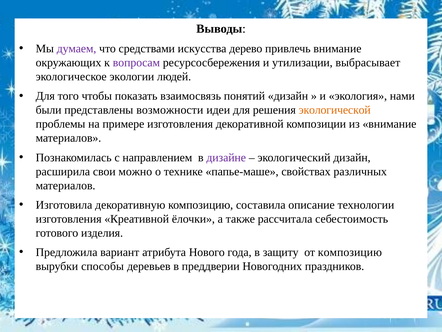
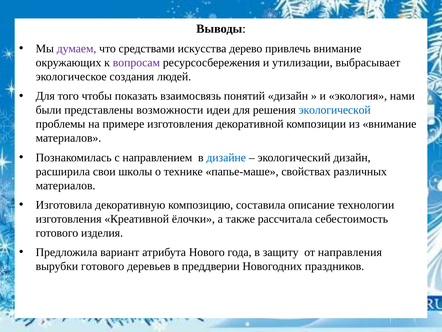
экологии: экологии -> создания (132, 77)
экологической colour: orange -> blue (335, 110)
дизайне colour: purple -> blue (226, 157)
можно: можно -> школы (135, 171)
от композицию: композицию -> направления (350, 252)
вырубки способы: способы -> готового (103, 266)
